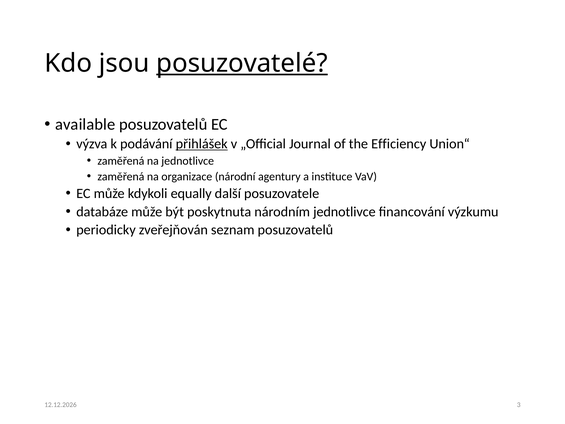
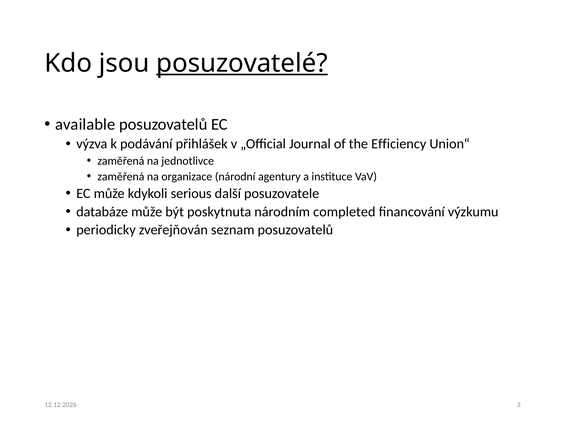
přihlášek underline: present -> none (202, 144)
equally: equally -> serious (191, 193)
národním jednotlivce: jednotlivce -> completed (344, 212)
